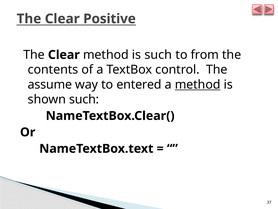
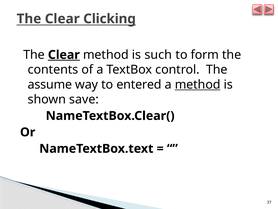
Positive: Positive -> Clicking (110, 19)
Clear underline: none -> present (64, 55)
from: from -> form (205, 55)
shown such: such -> save (84, 99)
